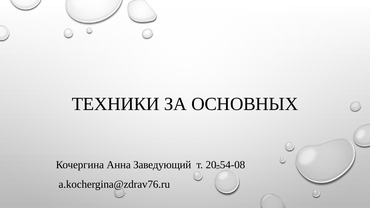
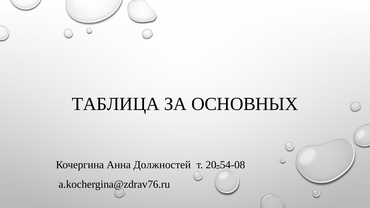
ТЕХНИКИ: ТЕХНИКИ -> ТАБЛИЦА (116, 104)
Заведующий: Заведующий -> Должностей (162, 165)
